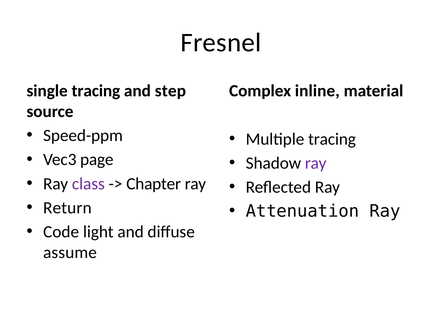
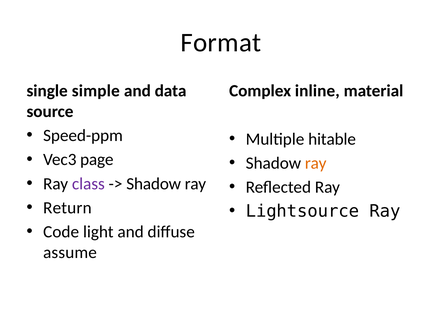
Fresnel: Fresnel -> Format (221, 43)
single tracing: tracing -> simple (96, 91)
step: step -> data (171, 91)
Multiple tracing: tracing -> hitable (332, 139)
ray colour: purple -> orange (316, 163)
Chapter: Chapter -> Shadow (154, 184)
Attenuation: Attenuation -> Lightsource (302, 211)
